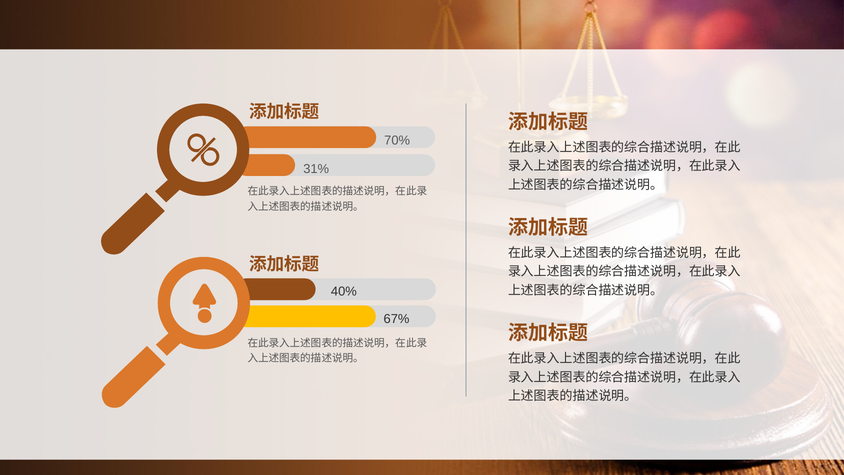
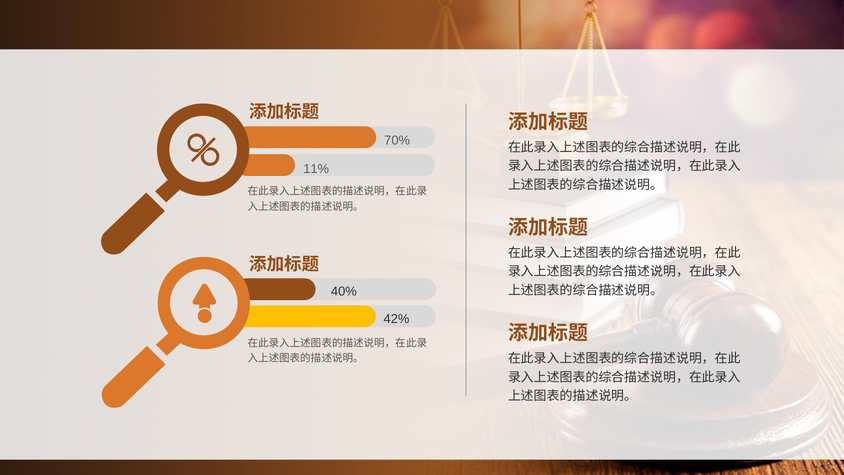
31%: 31% -> 11% (316, 169)
67%: 67% -> 42% (397, 319)
